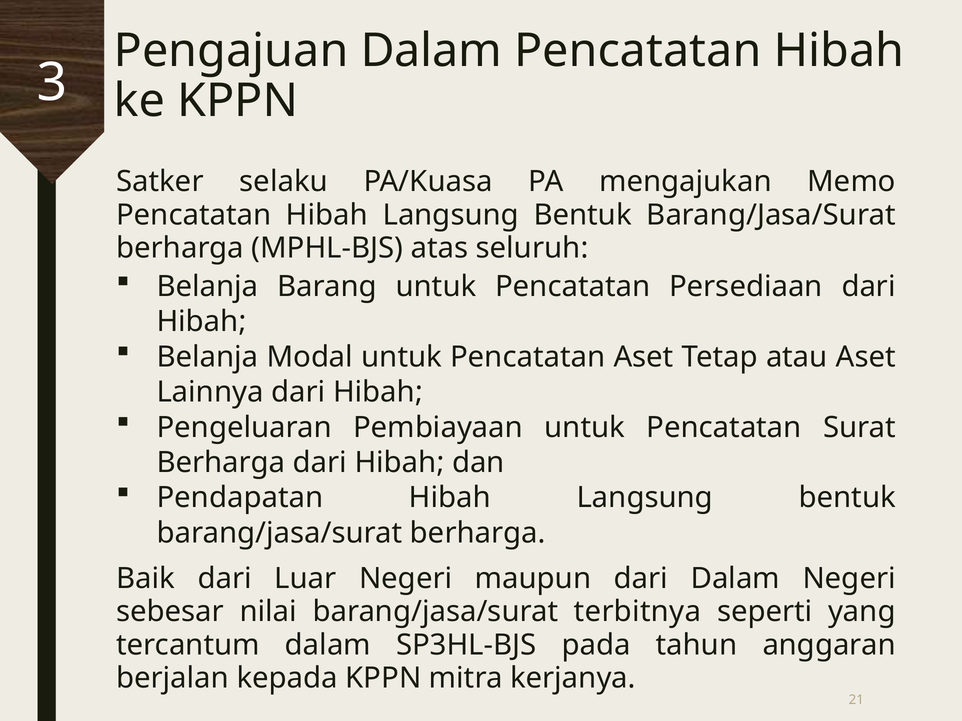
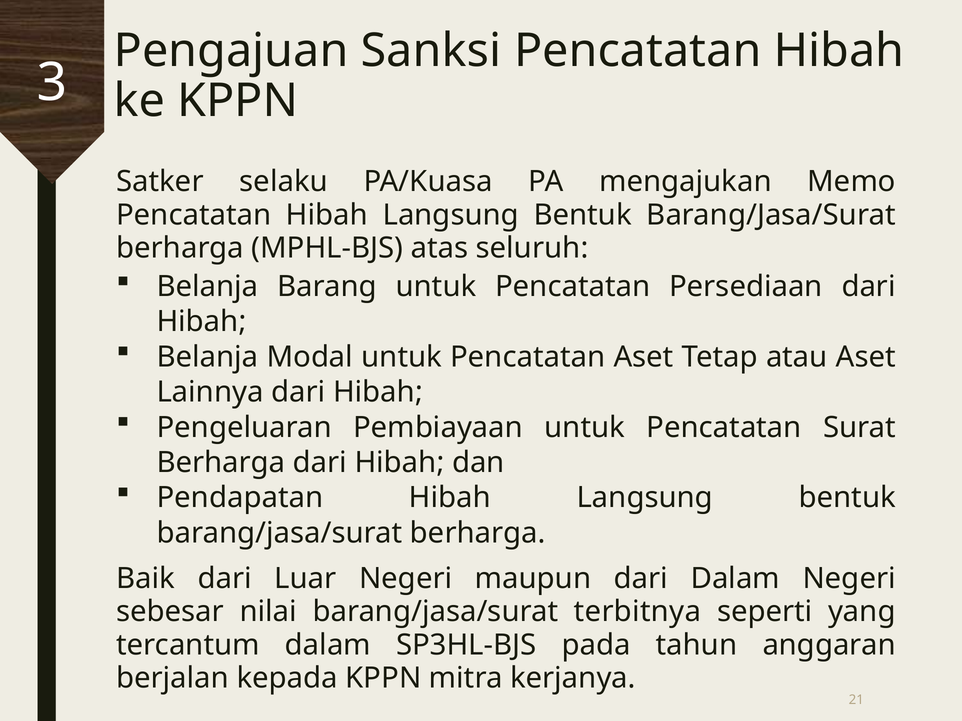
Dalam: Dalam -> Sanksi (431, 51)
